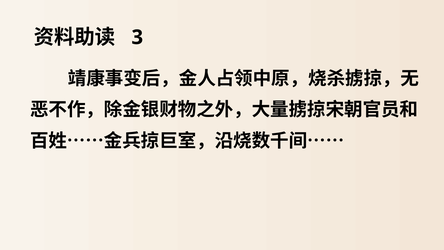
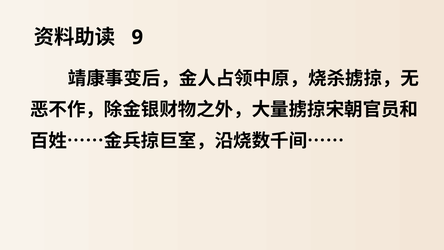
3: 3 -> 9 (137, 37)
